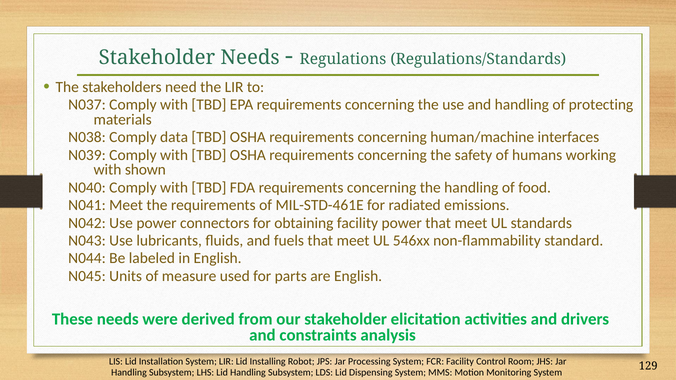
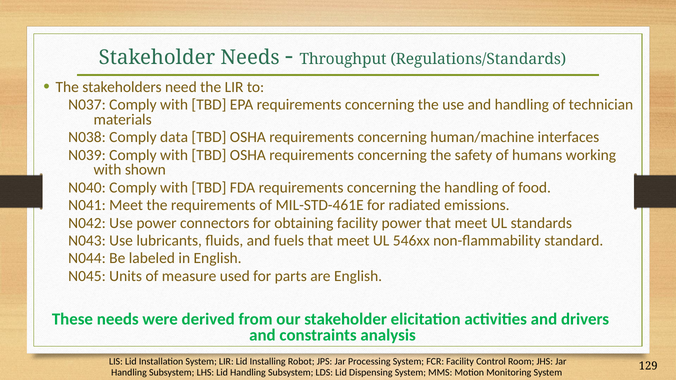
Regulations: Regulations -> Throughput (343, 59)
protecting: protecting -> technician (601, 105)
